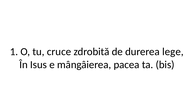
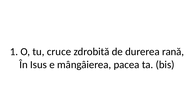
lege: lege -> rană (173, 52)
